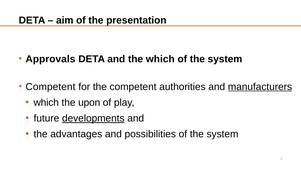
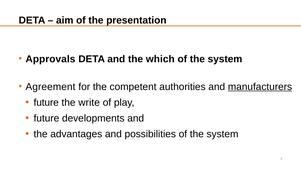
Competent: Competent -> Agreement (50, 87)
which: which -> future (46, 103)
upon: upon -> write (89, 103)
developments underline: present -> none (93, 119)
